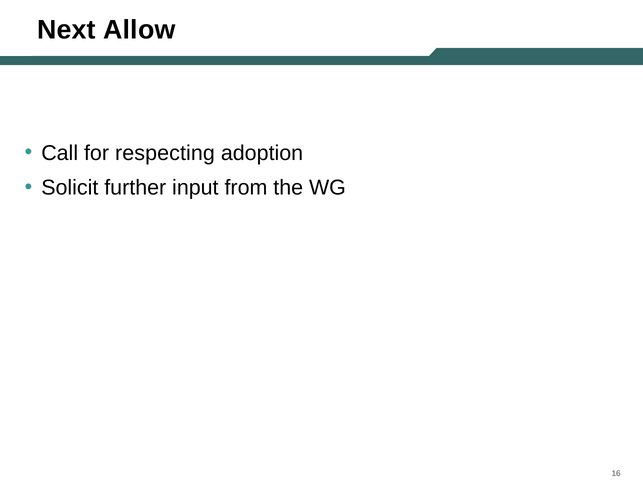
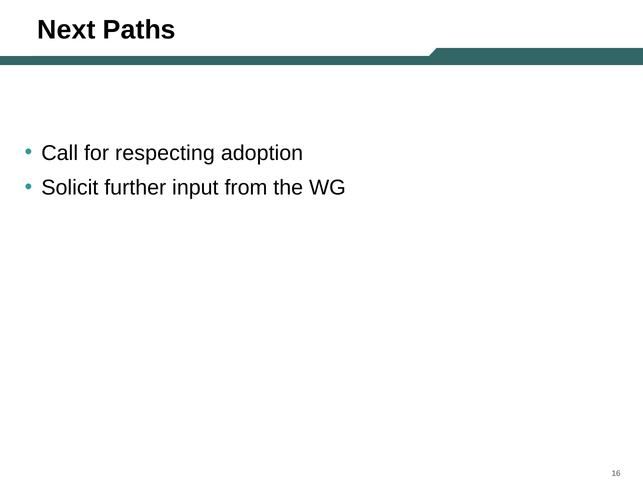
Allow: Allow -> Paths (139, 30)
